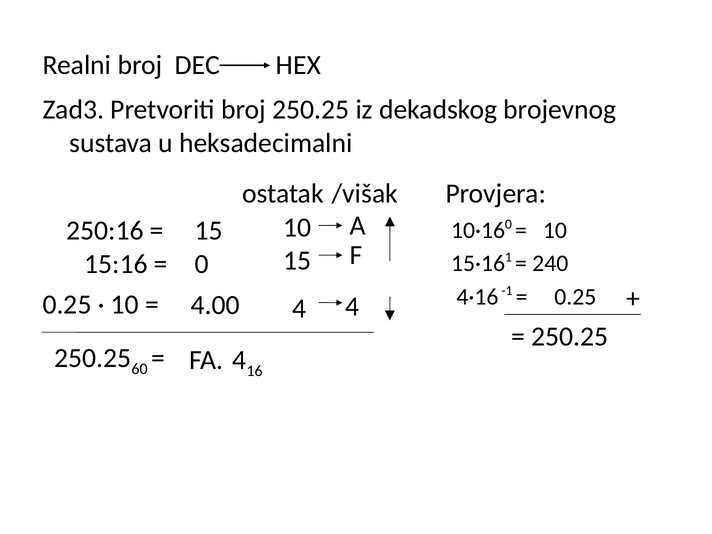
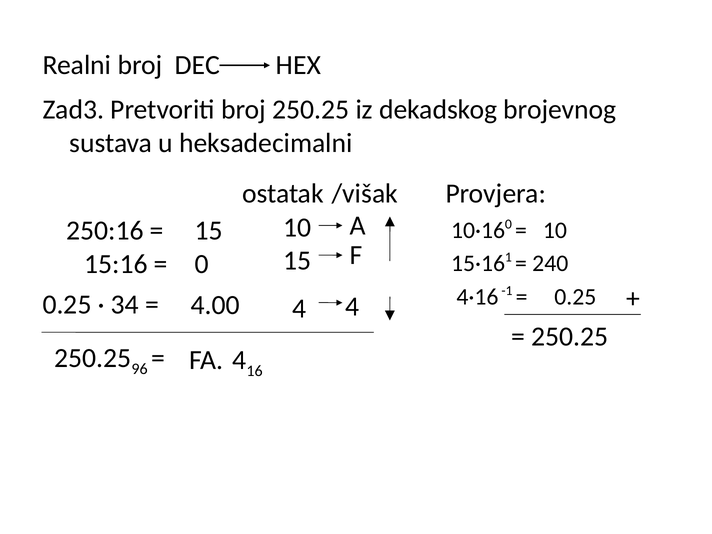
10: 10 -> 34 (125, 304)
60: 60 -> 96 (140, 369)
